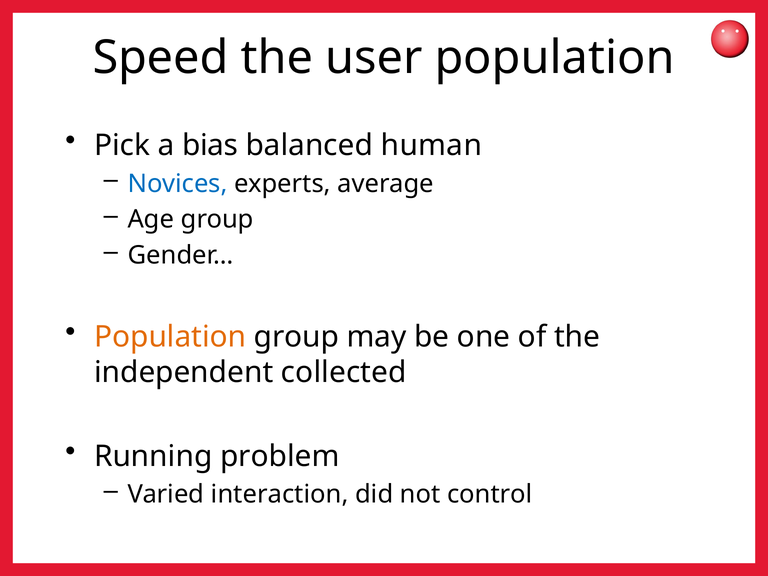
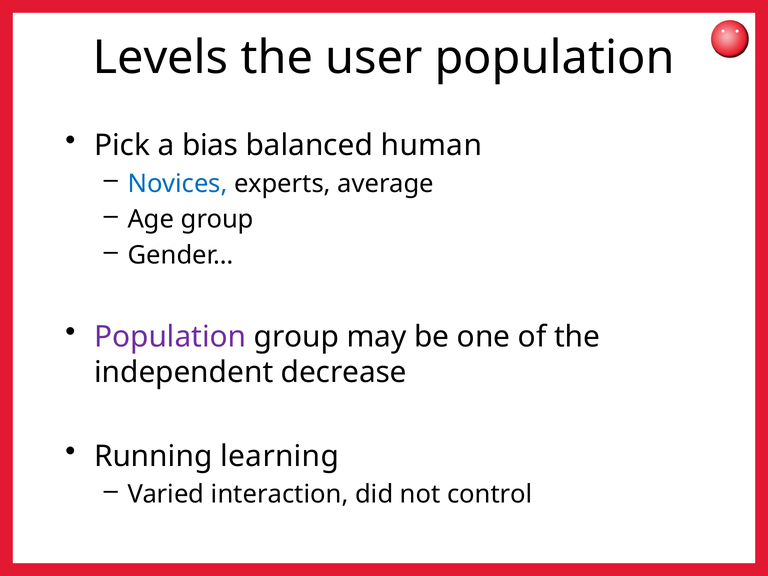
Speed: Speed -> Levels (160, 58)
Population colour: orange -> purple (170, 337)
collected: collected -> decrease (344, 373)
problem: problem -> learning (280, 456)
